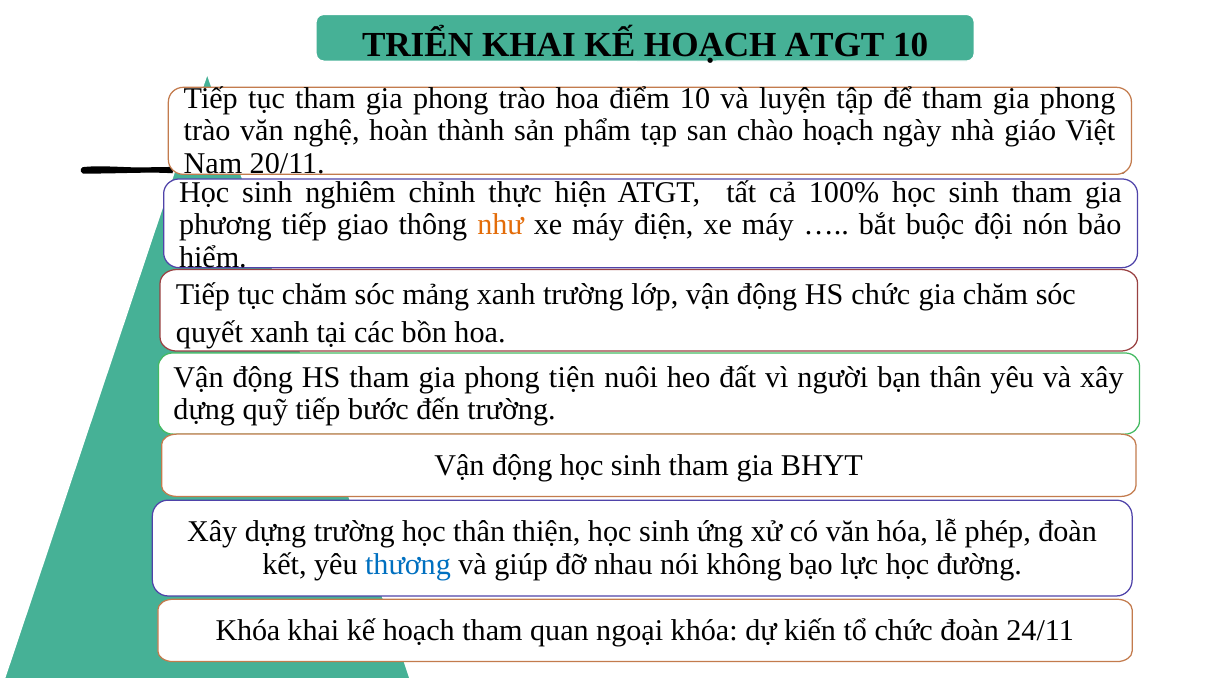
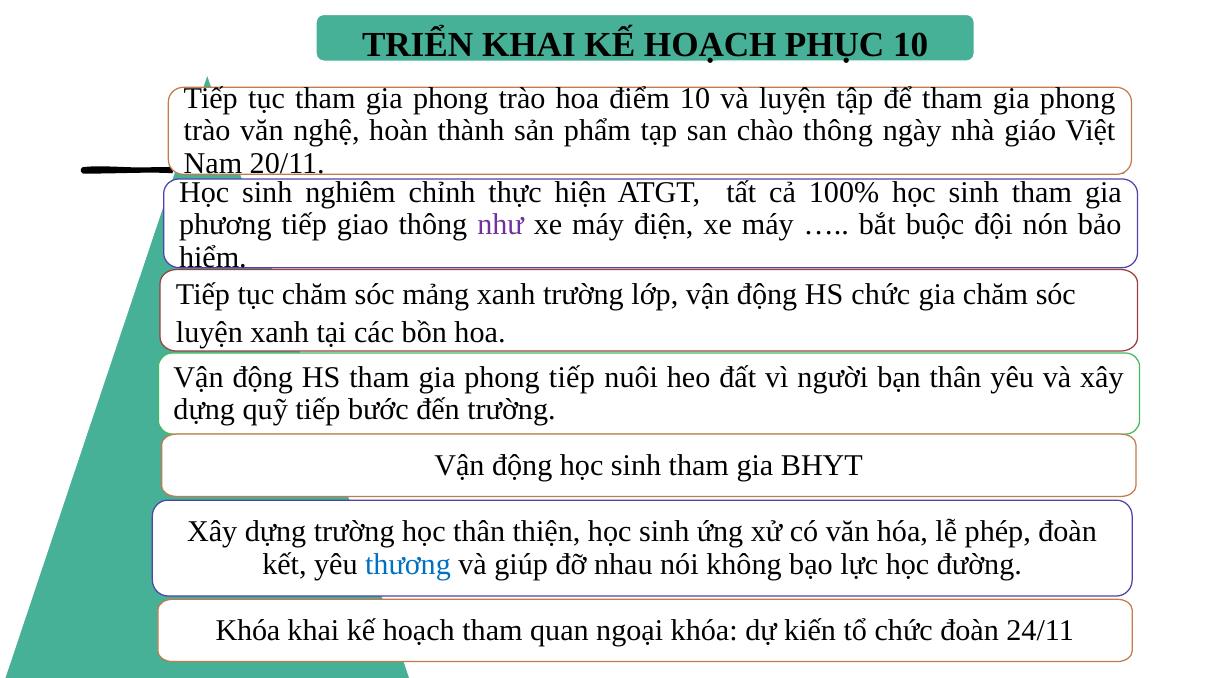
HOẠCH ATGT: ATGT -> PHỤC (835, 45)
chào hoạch: hoạch -> thông (838, 131)
như colour: orange -> purple (500, 225)
quyết: quyết -> luyện (209, 333)
phong tiện: tiện -> tiếp (572, 377)
